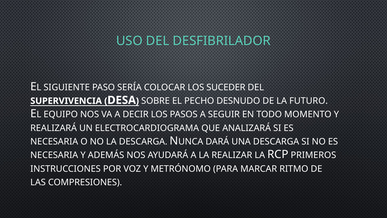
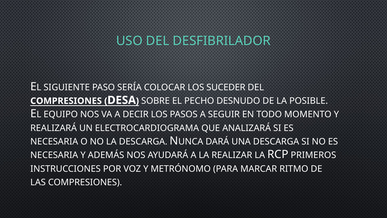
SUPERVIVENCIA: SUPERVIVENCIA -> COMPRESIONES (66, 101)
FUTURO: FUTURO -> POSIBLE (309, 101)
